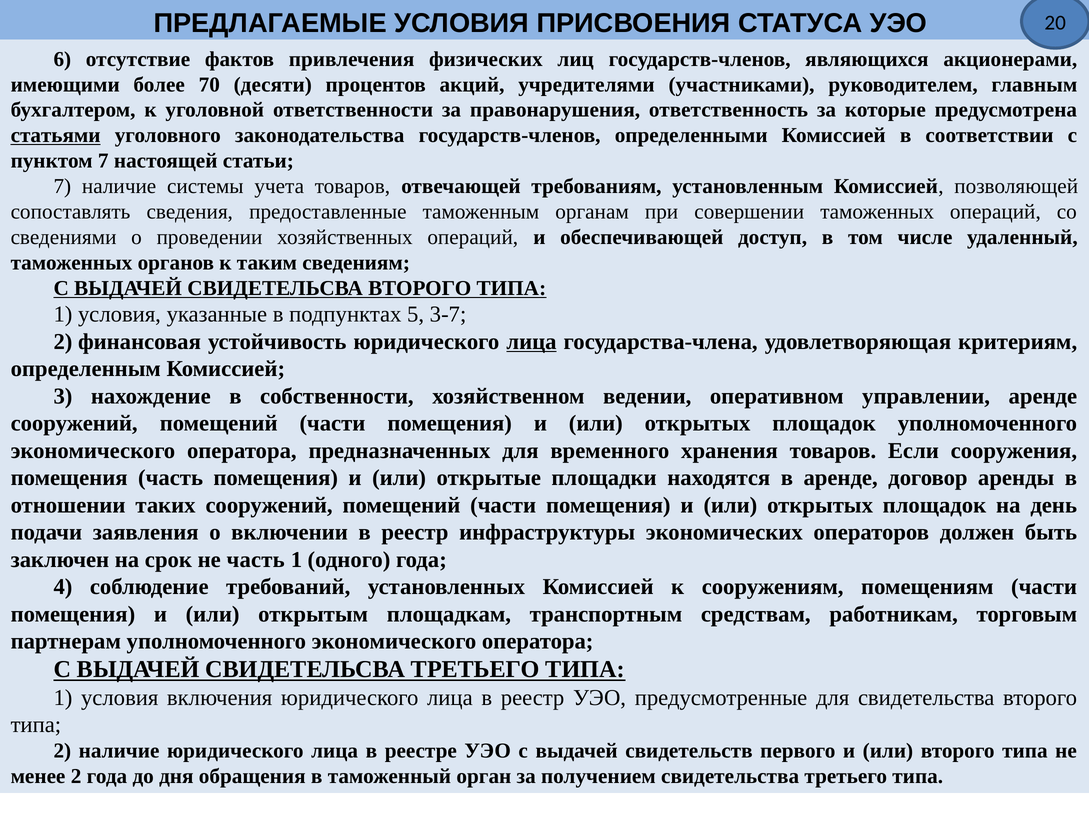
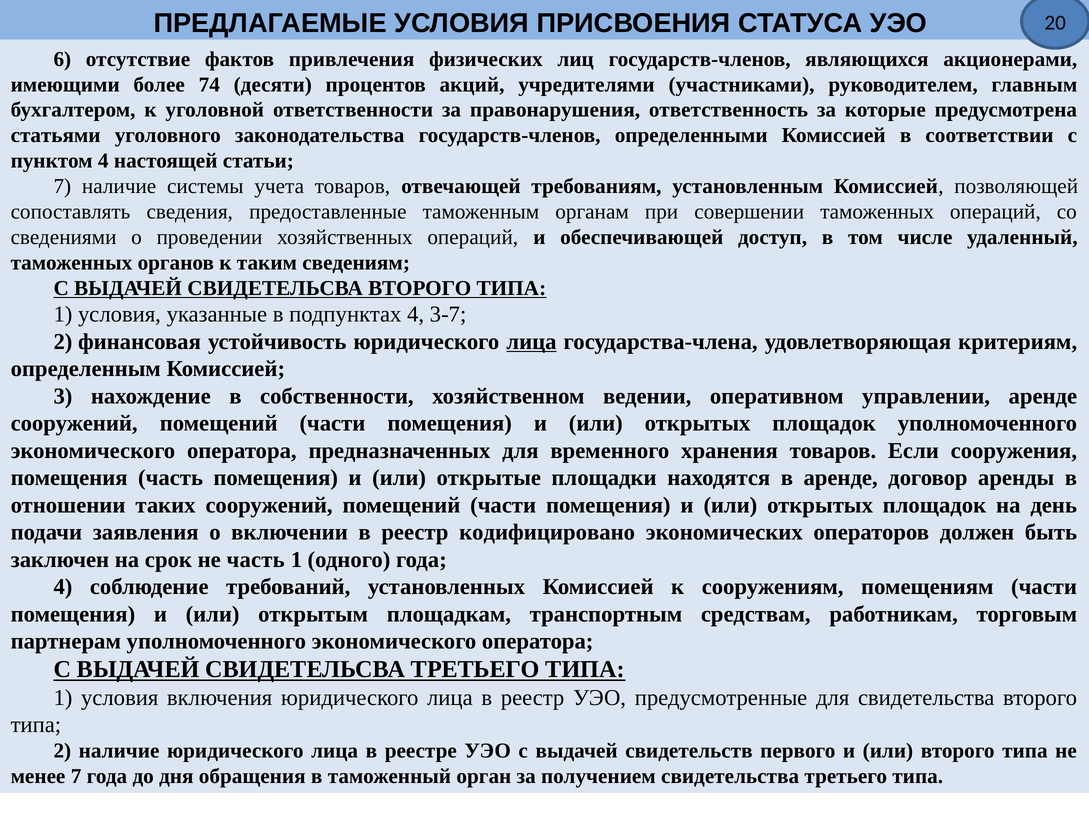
70: 70 -> 74 (209, 85)
статьями underline: present -> none (56, 135)
пунктом 7: 7 -> 4 (103, 161)
подпунктах 5: 5 -> 4 (416, 314)
инфраструктуры: инфраструктуры -> кодифицировано (547, 532)
менее 2: 2 -> 7 (76, 776)
